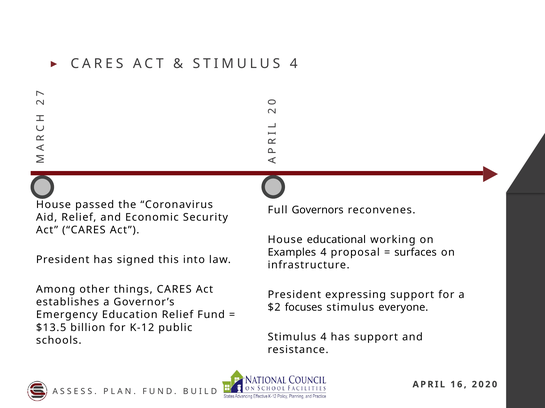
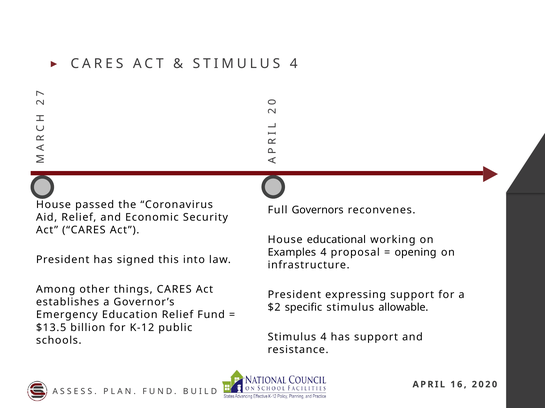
surfaces: surfaces -> opening (416, 253)
focuses: focuses -> specific (303, 308)
everyone: everyone -> allowable (403, 308)
